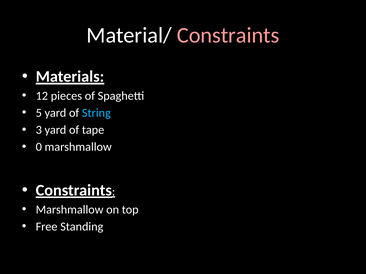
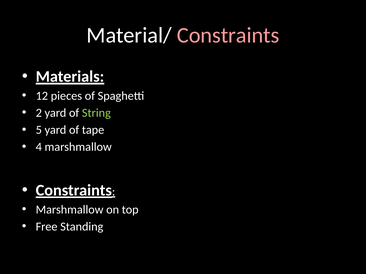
5: 5 -> 2 (39, 113)
String colour: light blue -> light green (96, 113)
3: 3 -> 5 (39, 130)
0: 0 -> 4 (39, 147)
